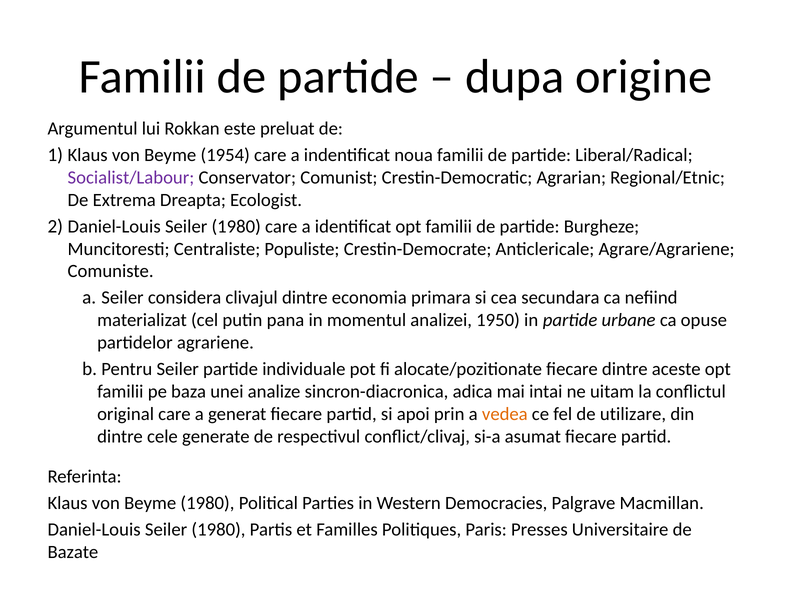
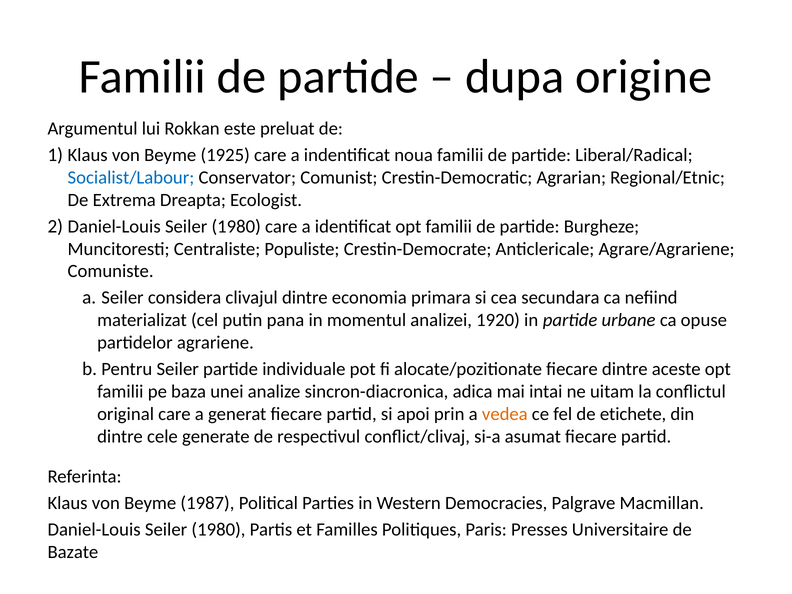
1954: 1954 -> 1925 (225, 155)
Socialist/Labour colour: purple -> blue (131, 178)
1950: 1950 -> 1920 (498, 320)
utilizare: utilizare -> etichete (633, 414)
Beyme 1980: 1980 -> 1987 (207, 503)
